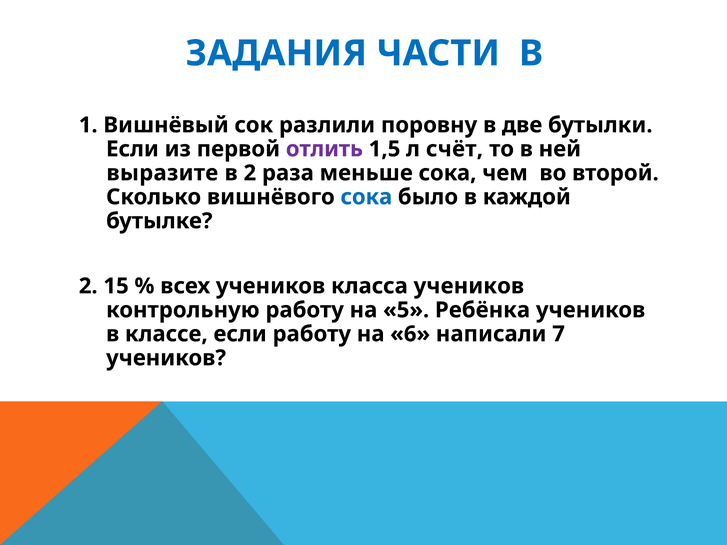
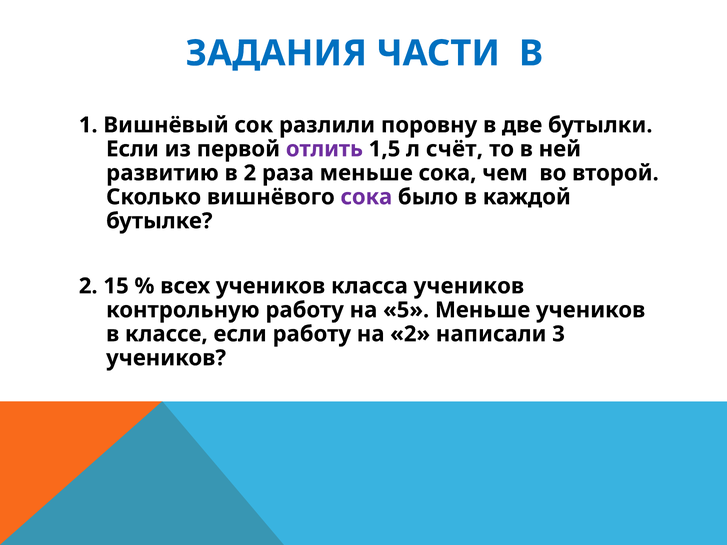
выразите: выразите -> развитию (162, 173)
сока colour: blue -> purple (366, 197)
5 Ребёнка: Ребёнка -> Меньше (483, 310)
на 6: 6 -> 2 (410, 334)
7: 7 -> 3 (559, 334)
